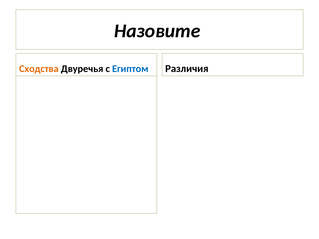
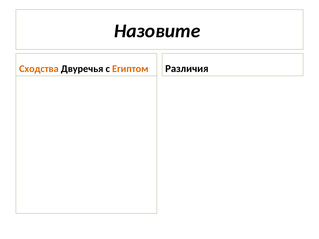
Египтом colour: blue -> orange (130, 69)
